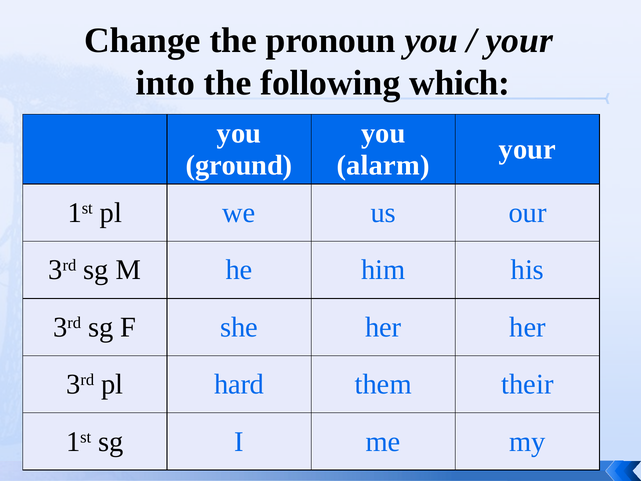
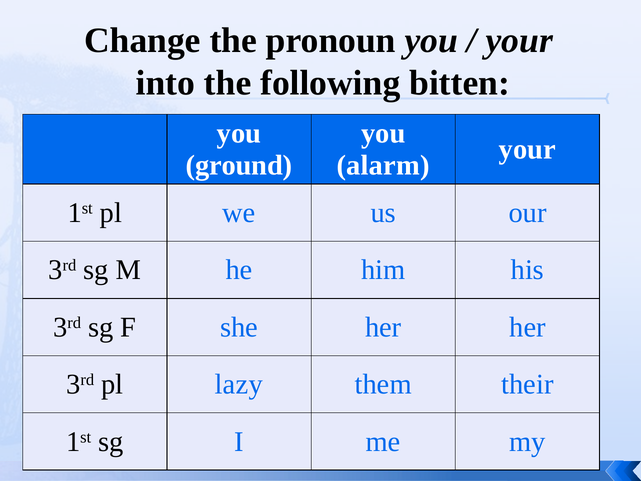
which: which -> bitten (460, 83)
hard: hard -> lazy (239, 384)
